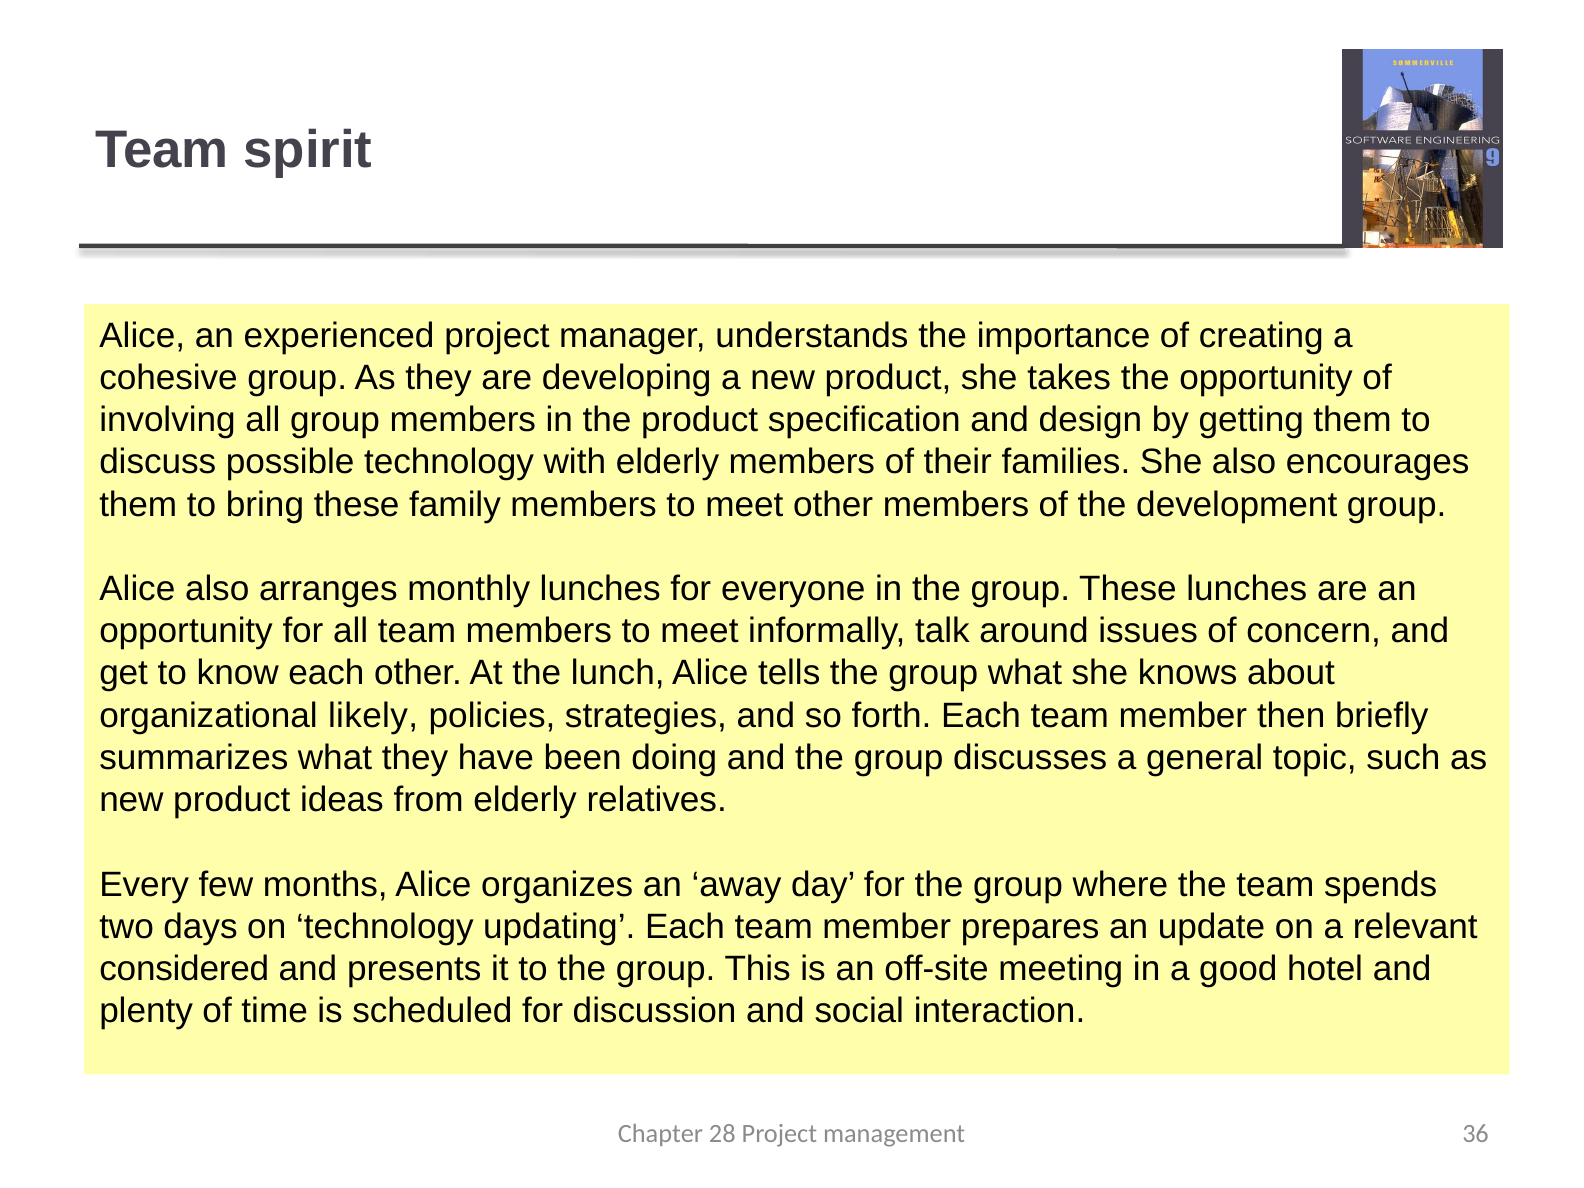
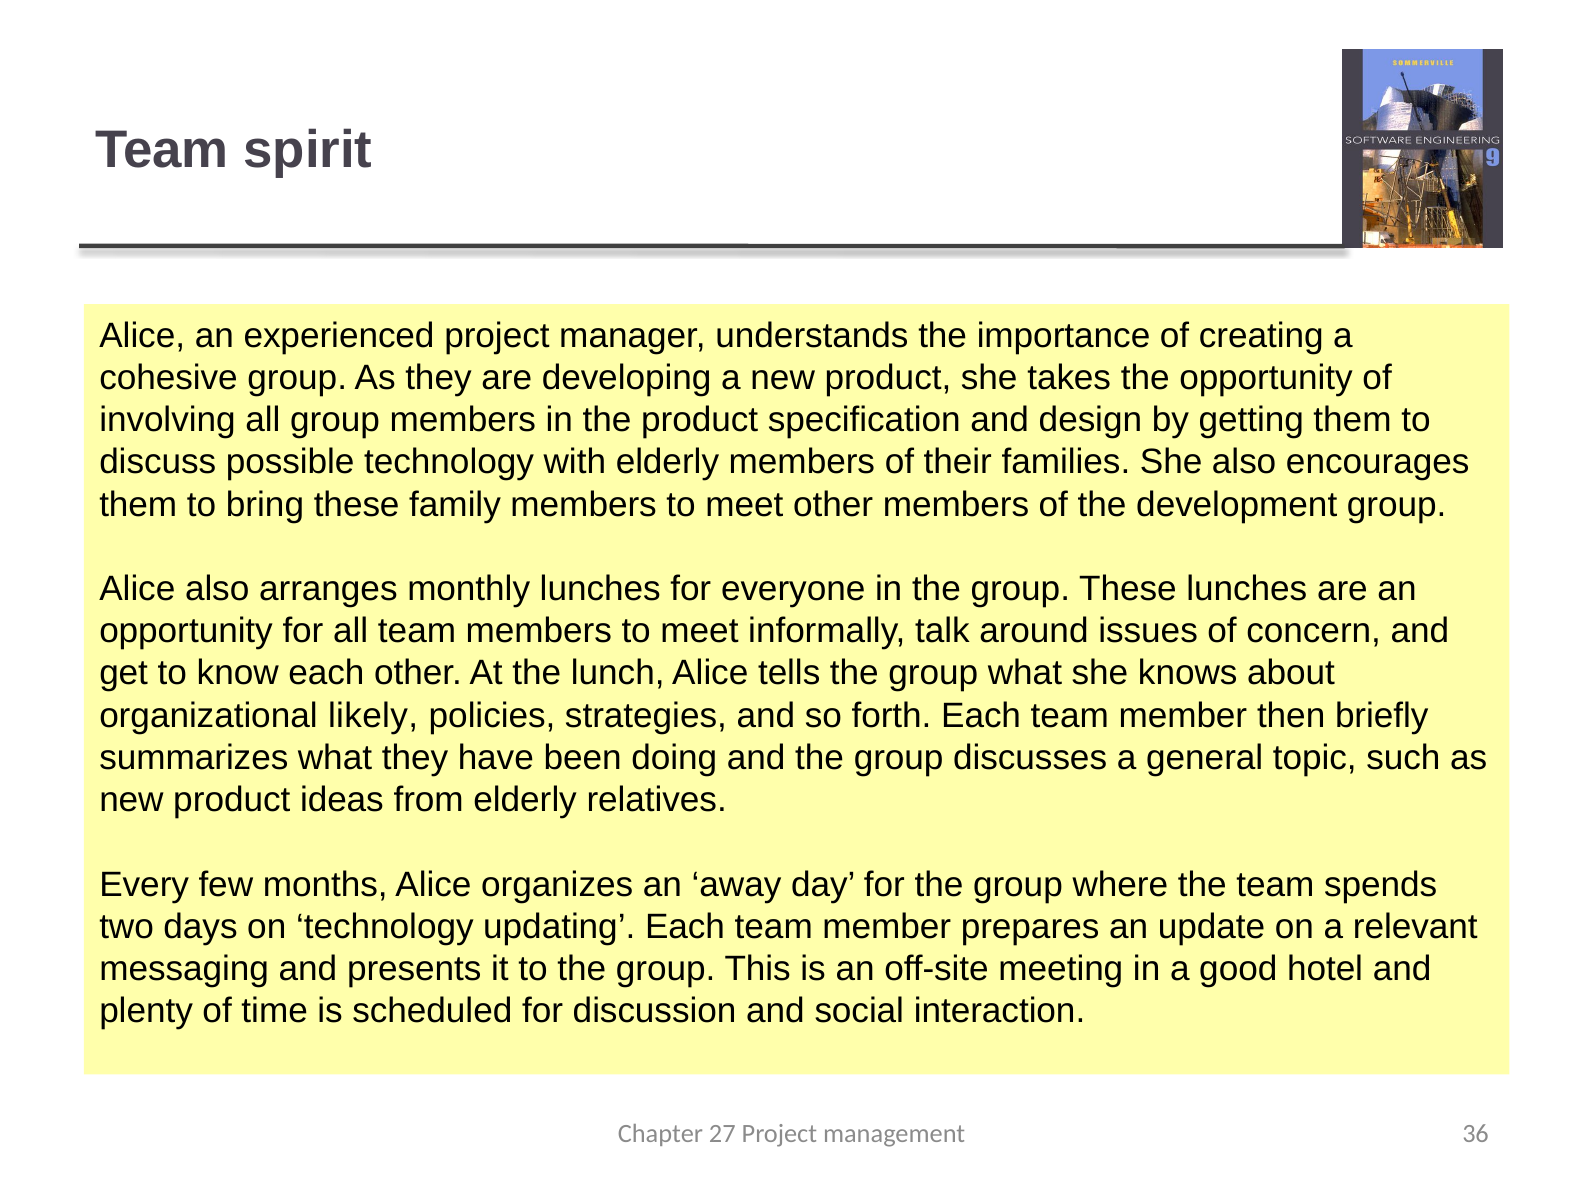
considered: considered -> messaging (184, 969)
28: 28 -> 27 (722, 1134)
